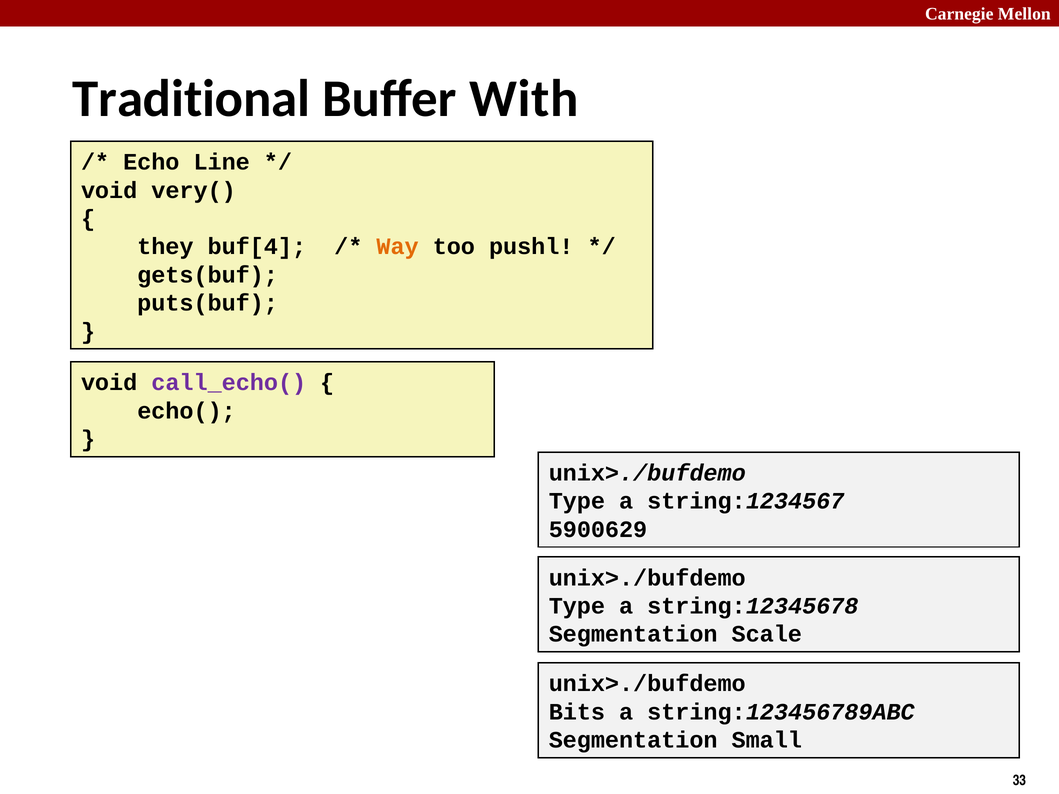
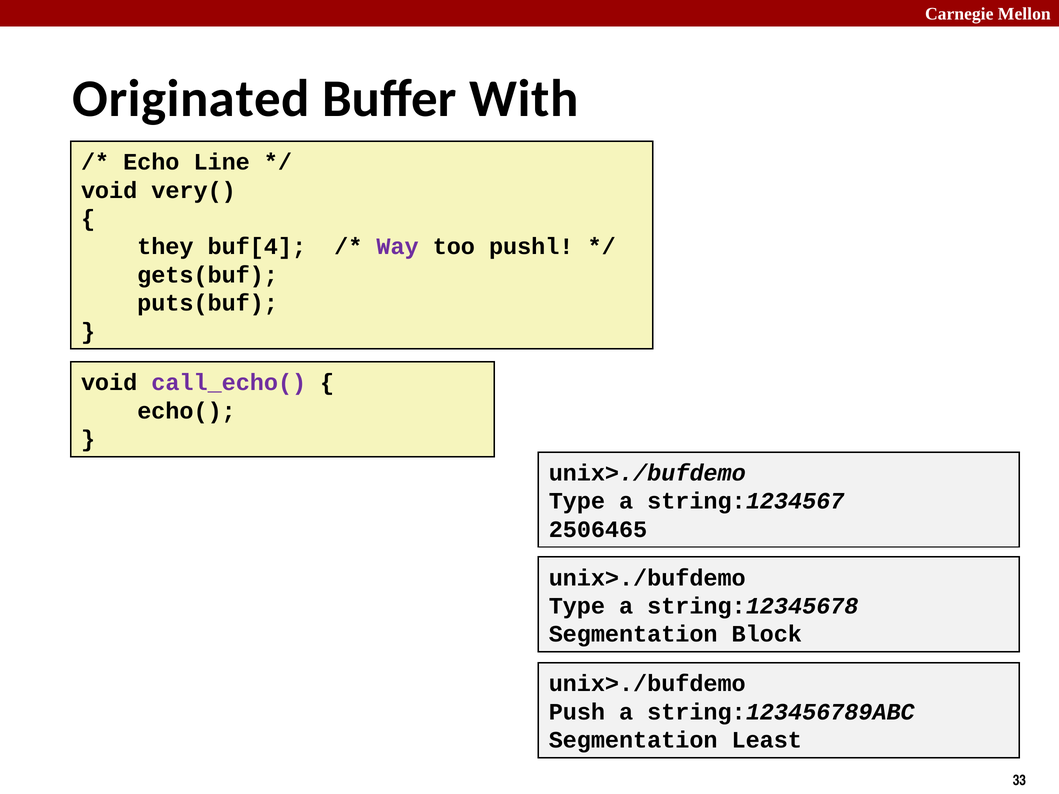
Traditional: Traditional -> Originated (191, 99)
Way colour: orange -> purple (398, 247)
5900629: 5900629 -> 2506465 (598, 530)
Scale: Scale -> Block (767, 634)
Bits: Bits -> Push (577, 712)
Small: Small -> Least (767, 740)
